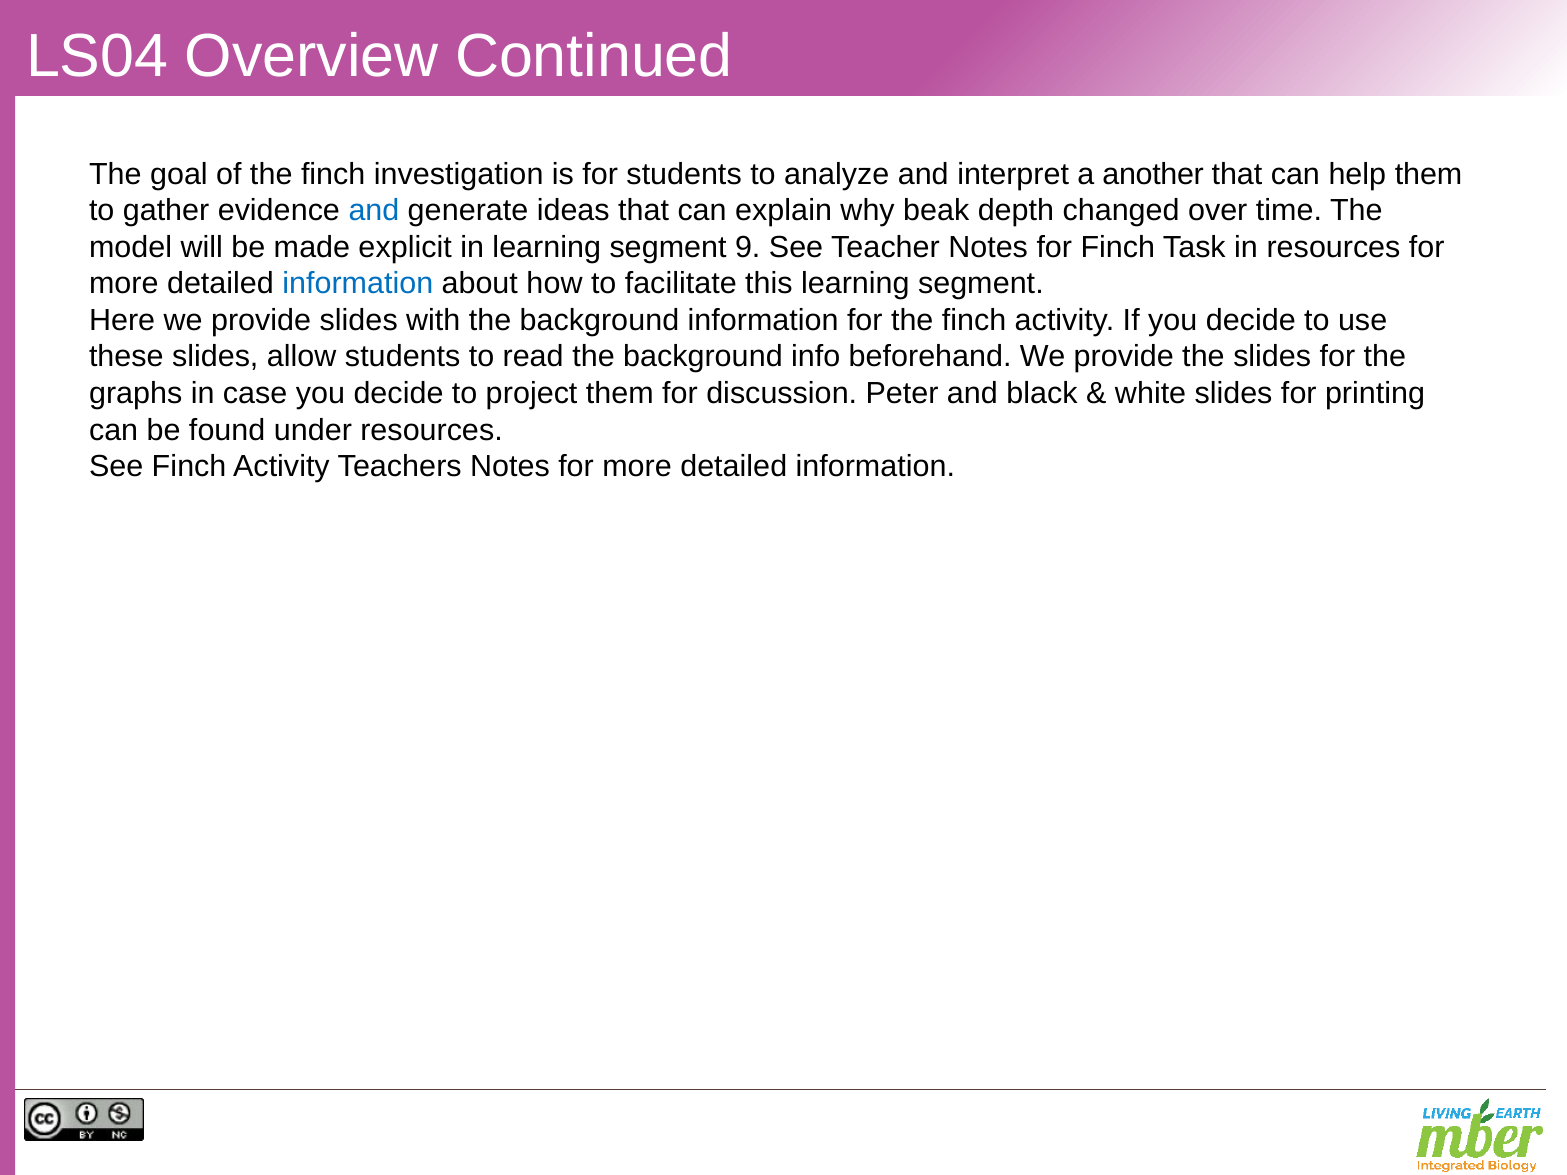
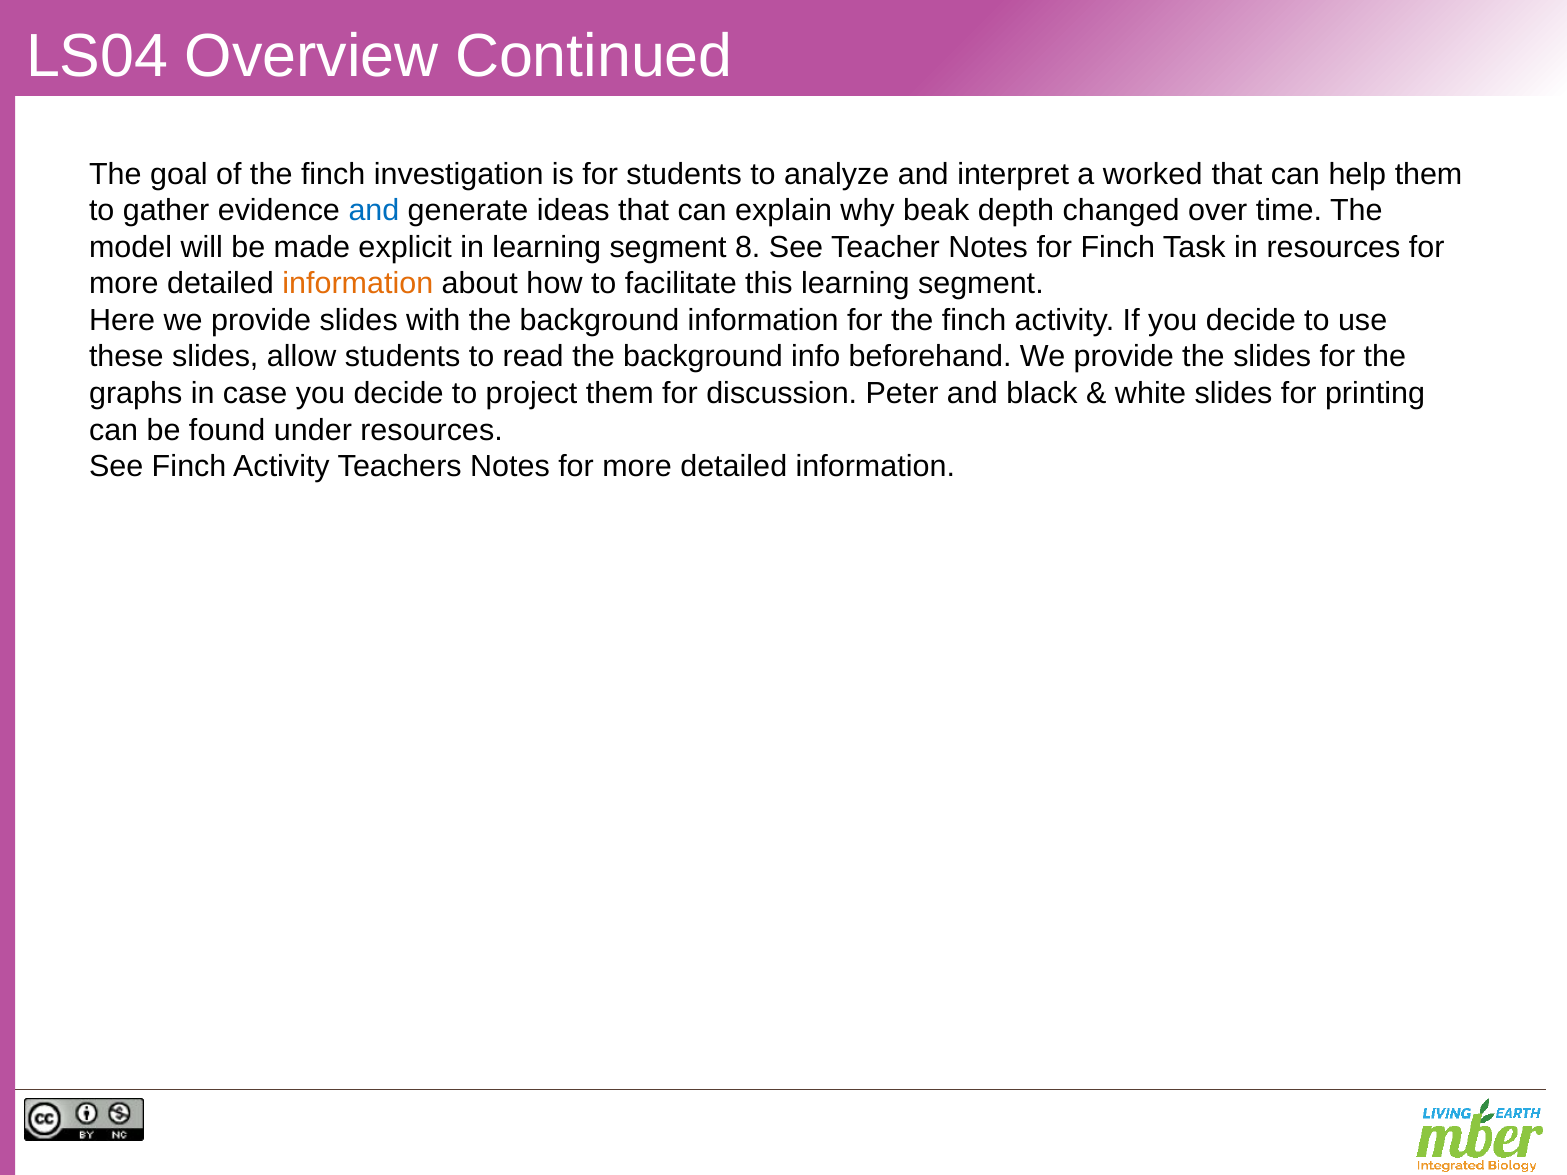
another: another -> worked (1153, 174)
9: 9 -> 8 (748, 247)
information colour: blue -> orange (358, 284)
